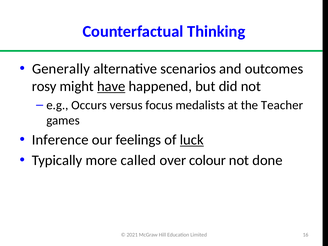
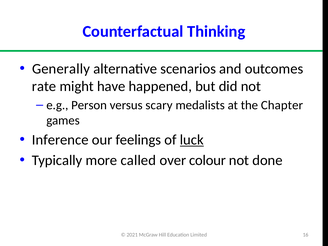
rosy: rosy -> rate (44, 86)
have underline: present -> none (111, 86)
Occurs: Occurs -> Person (89, 105)
focus: focus -> scary (159, 105)
Teacher: Teacher -> Chapter (282, 105)
